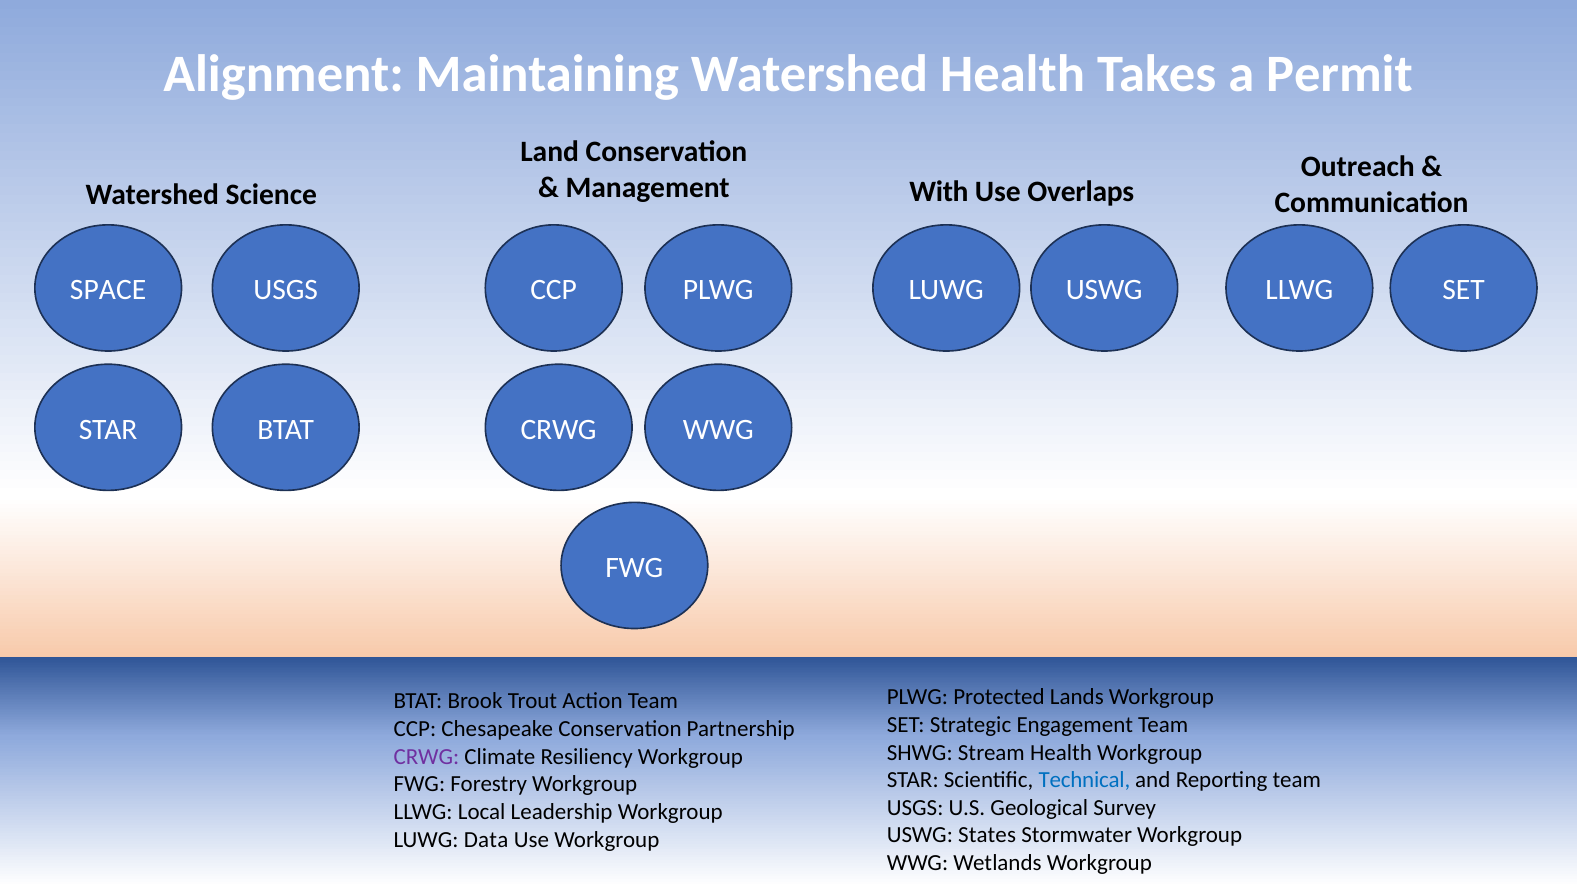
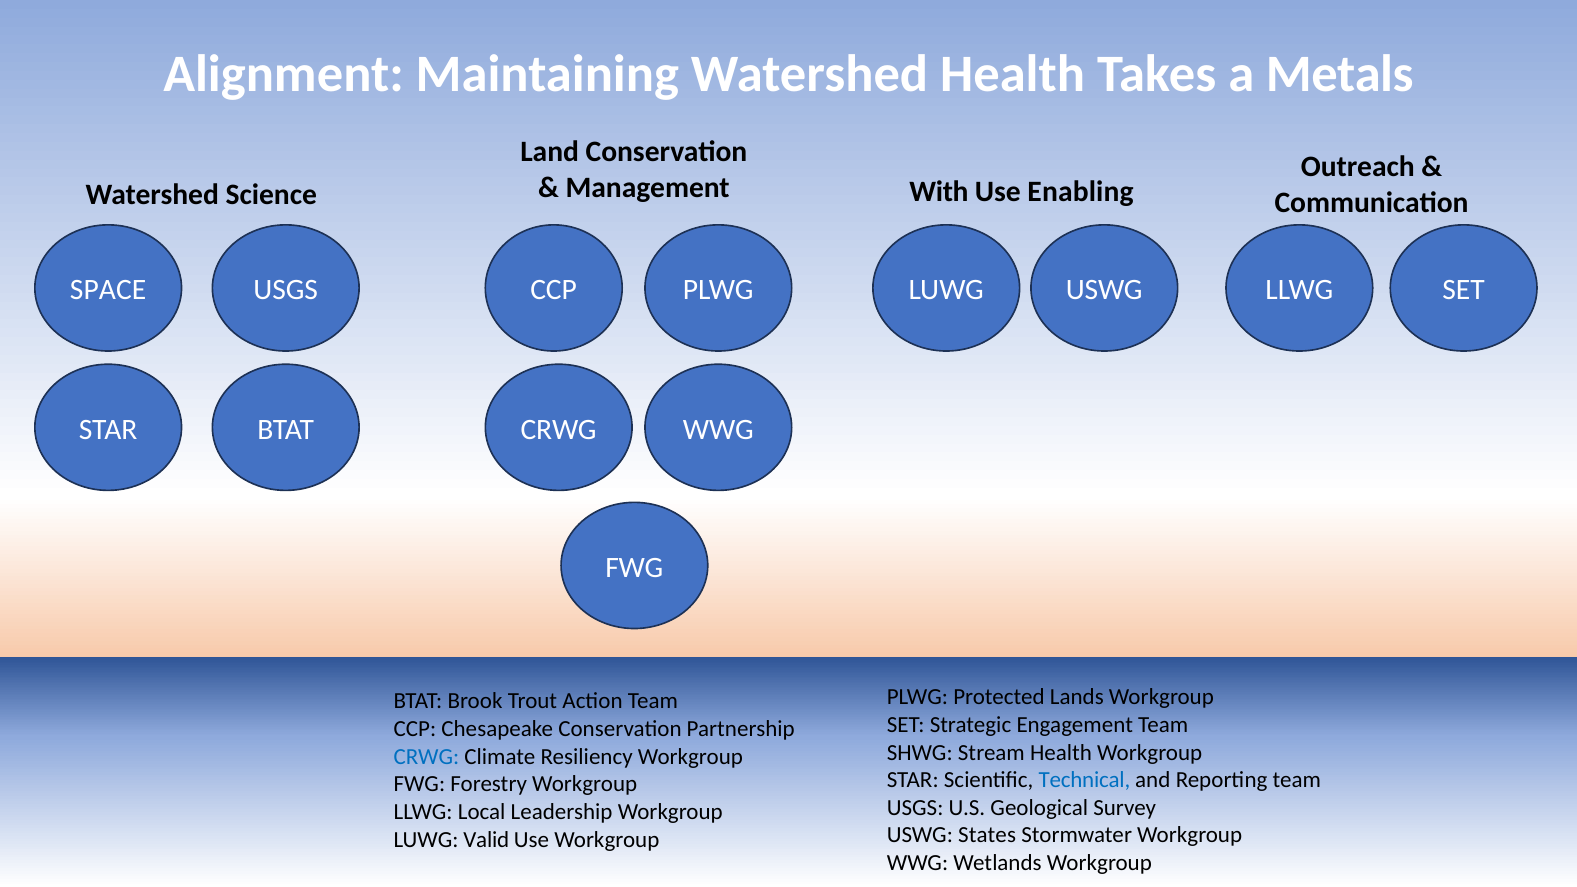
Permit: Permit -> Metals (1340, 74)
Overlaps: Overlaps -> Enabling (1081, 192)
CRWG colour: purple -> blue (426, 757)
Data: Data -> Valid (486, 839)
